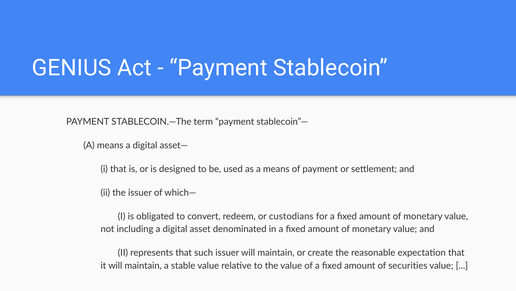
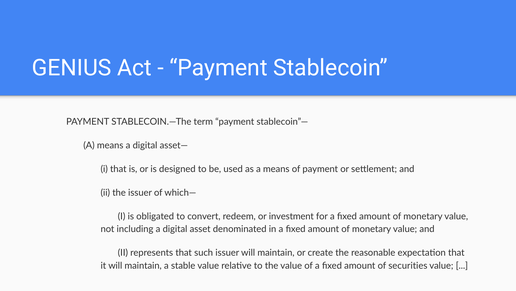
custodians: custodians -> investment (291, 216)
